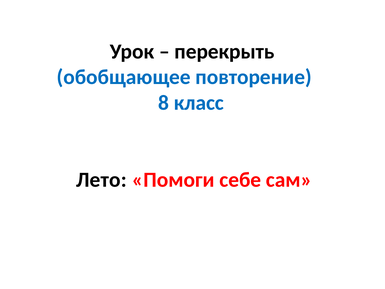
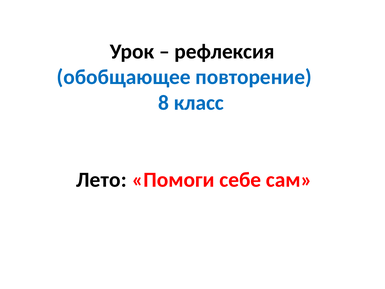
перекрыть: перекрыть -> рефлексия (224, 51)
